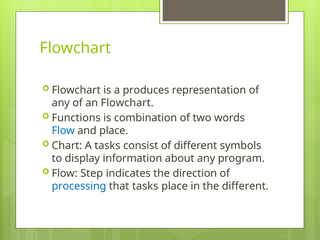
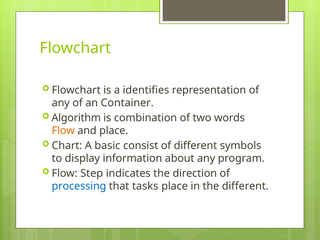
produces: produces -> identifies (146, 90)
an Flowchart: Flowchart -> Container (127, 103)
Functions: Functions -> Algorithm (76, 118)
Flow colour: blue -> orange (63, 131)
A tasks: tasks -> basic (107, 146)
